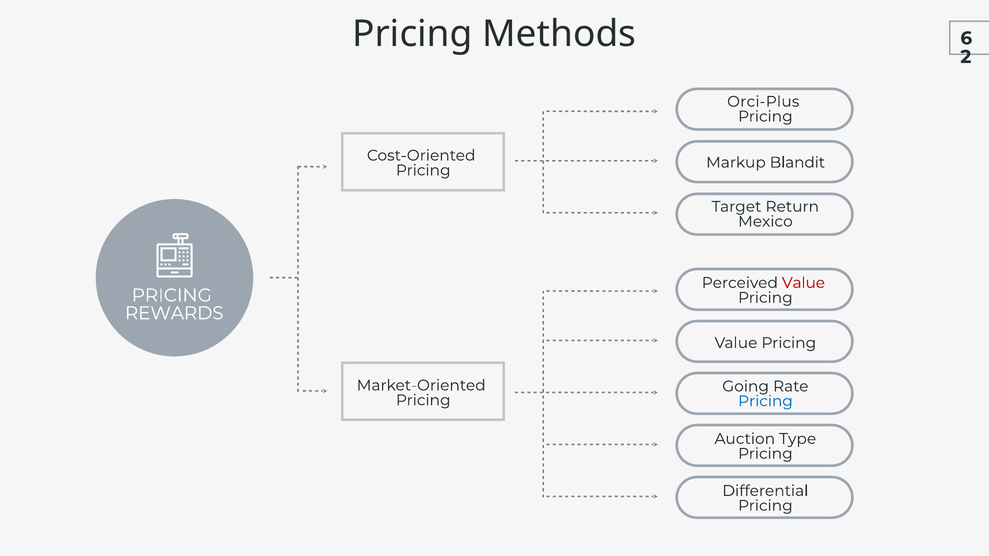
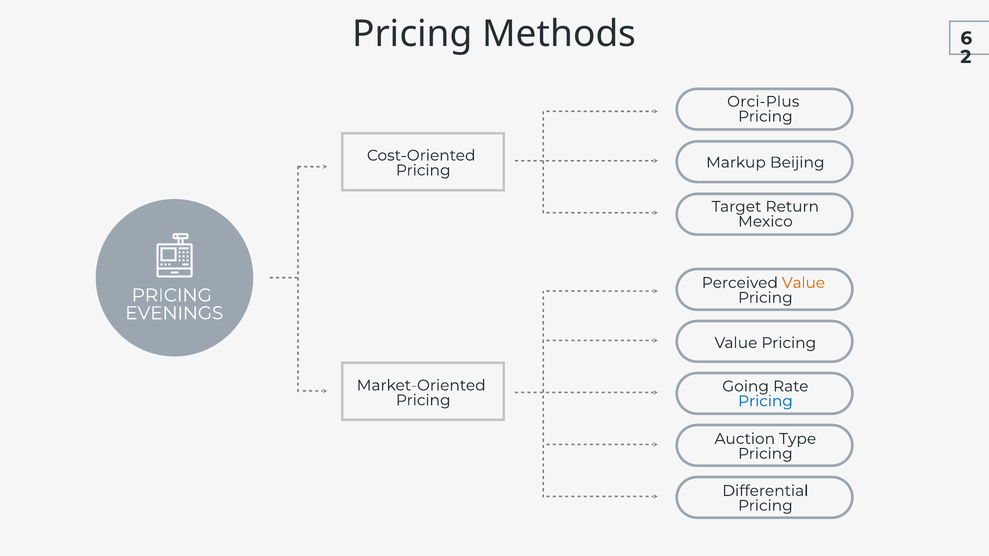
Blandit: Blandit -> Beijing (797, 163)
Value colour: red -> orange (803, 283)
REWARDS: REWARDS -> EVENINGS (174, 313)
